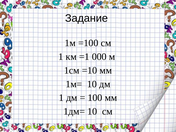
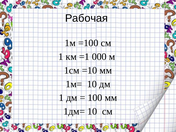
Задание: Задание -> Рабочая (86, 18)
